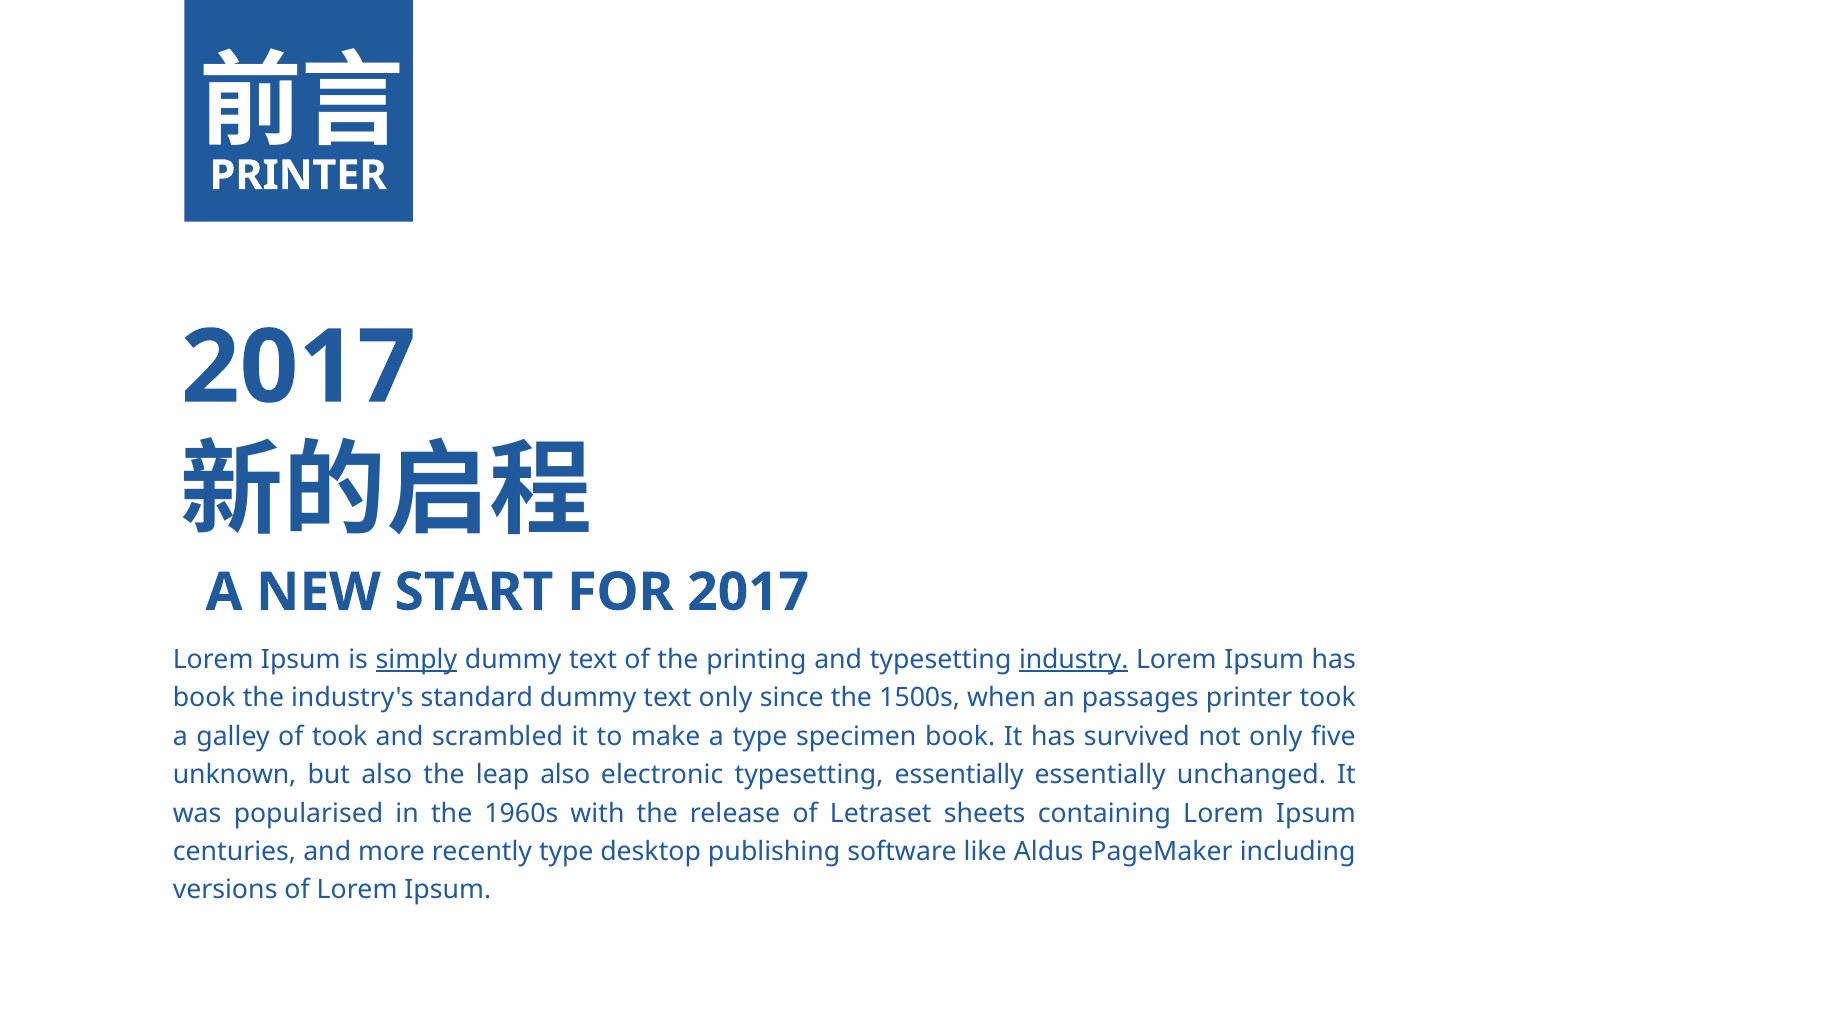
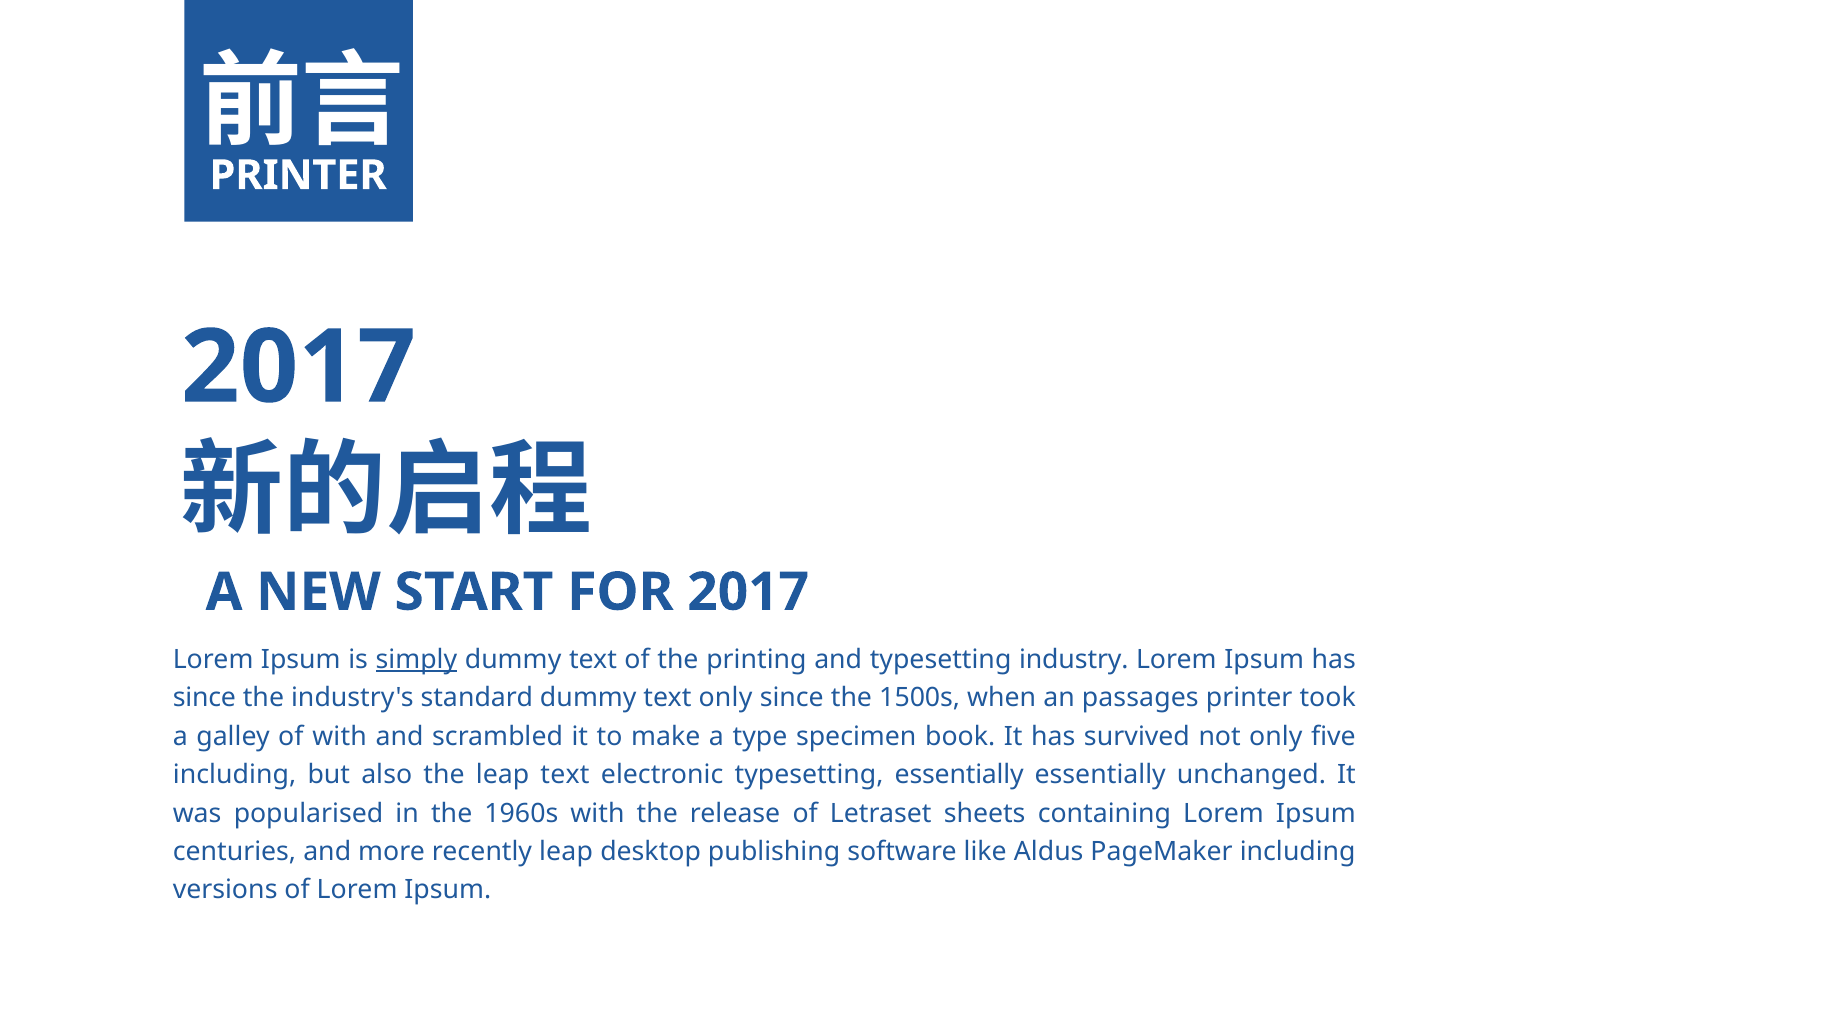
industry underline: present -> none (1074, 660)
book: book -> since (204, 698)
of took: took -> with (340, 737)
unknown: unknown -> including (235, 775)
leap also: also -> text (565, 775)
recently type: type -> leap (566, 852)
